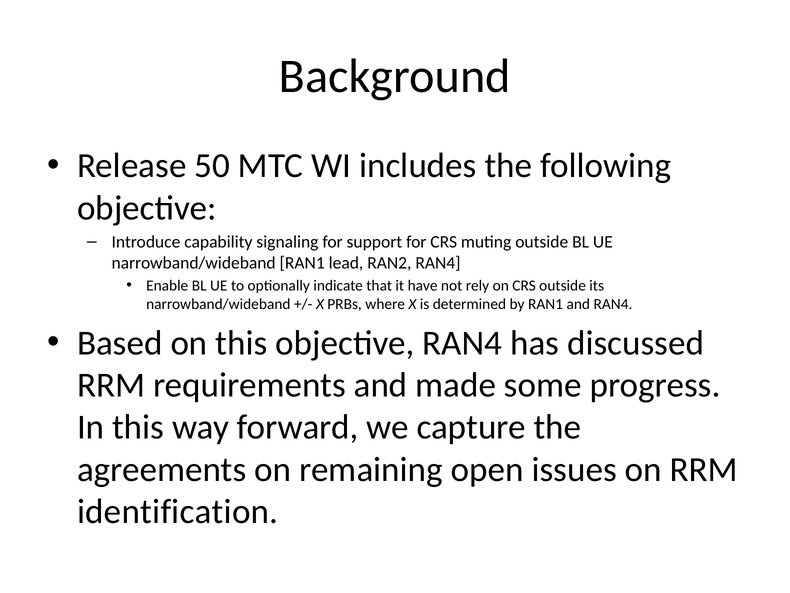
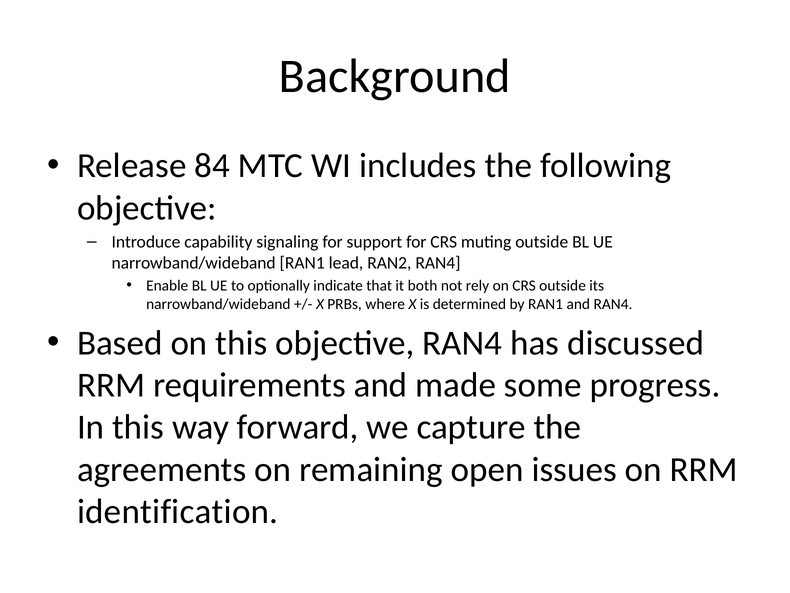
50: 50 -> 84 (212, 166)
have: have -> both (423, 285)
